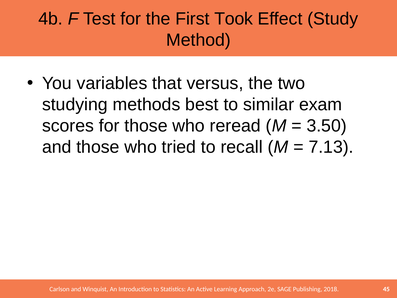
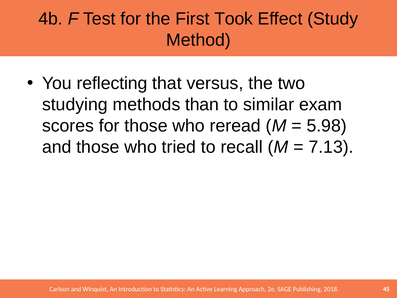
variables: variables -> reflecting (112, 83)
best: best -> than (202, 104)
3.50: 3.50 -> 5.98 (327, 126)
